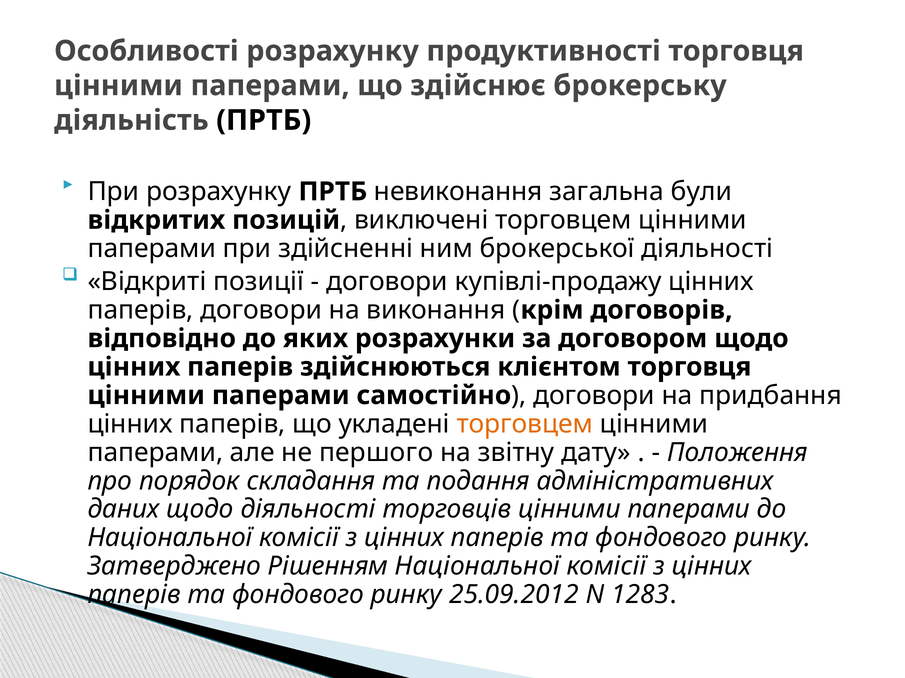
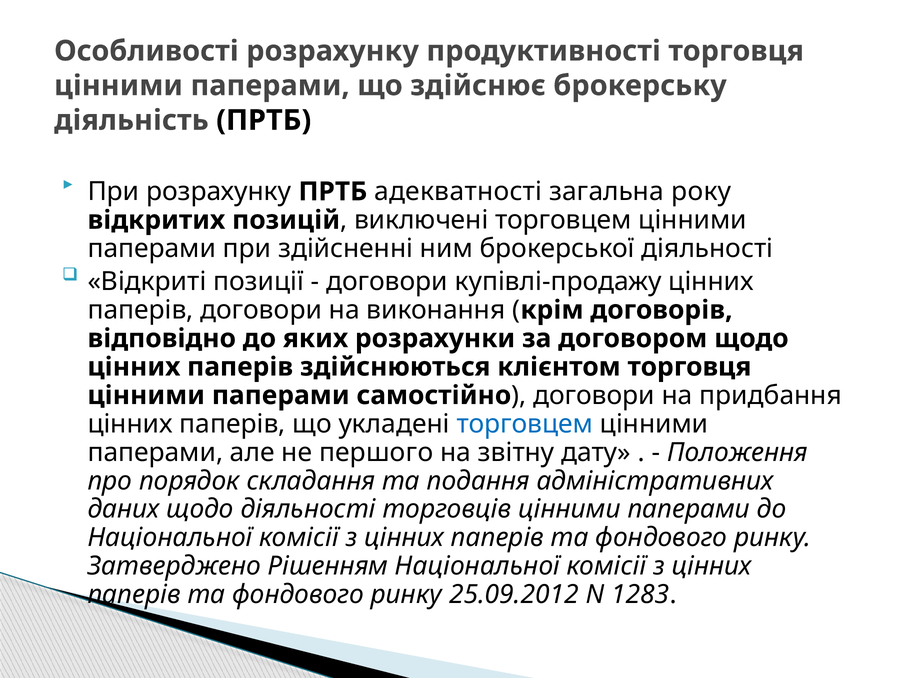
невиконання: невиконання -> адекватності (458, 192)
були: були -> року (701, 192)
торговцем colour: orange -> blue (525, 424)
